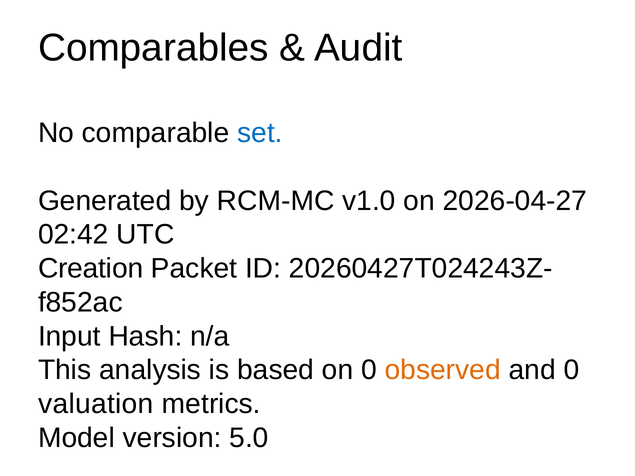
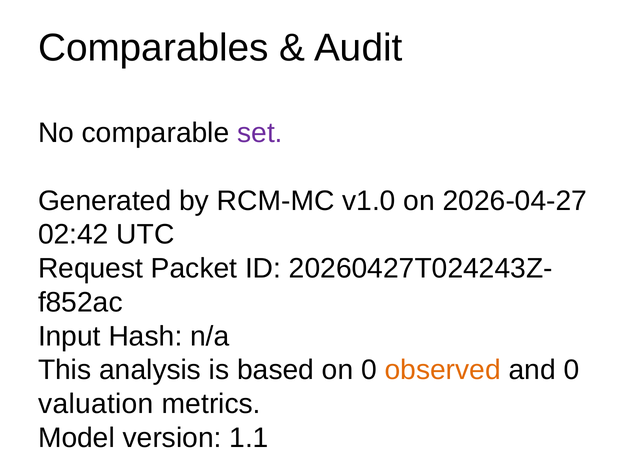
set colour: blue -> purple (260, 133)
Creation: Creation -> Request (91, 269)
5.0: 5.0 -> 1.1 (249, 438)
